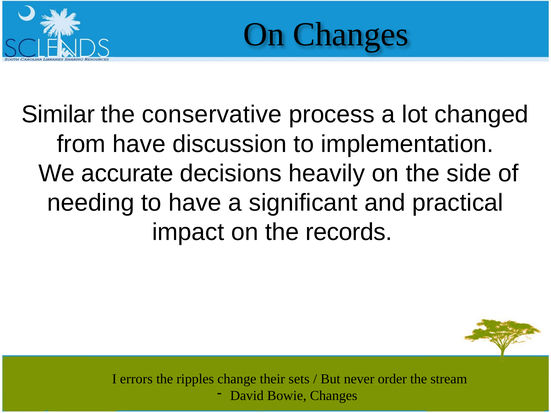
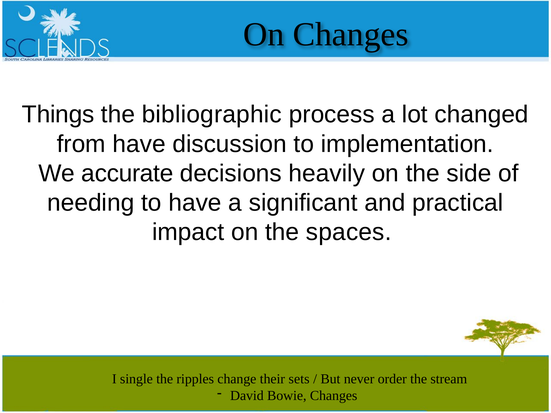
Similar: Similar -> Things (58, 115)
conservative: conservative -> bibliographic (212, 115)
records: records -> spaces (349, 232)
errors: errors -> single (136, 379)
